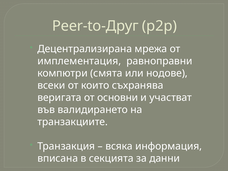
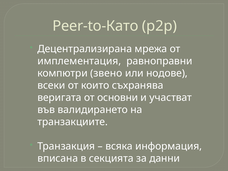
Peer-to-Друг: Peer-to-Друг -> Peer-to-Като (95, 26)
смята: смята -> звено (106, 73)
